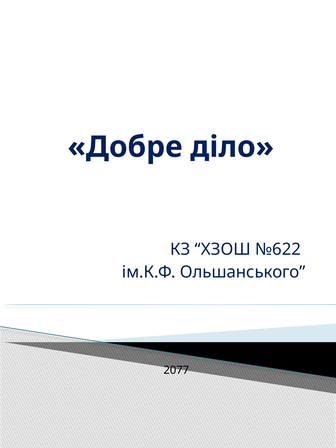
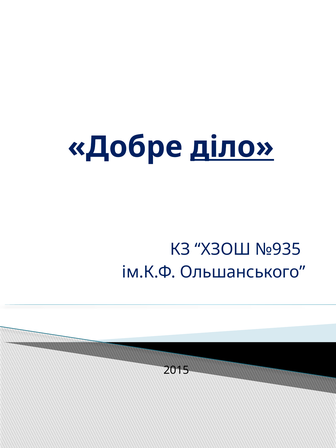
діло underline: none -> present (232, 147)
№622: №622 -> №935 (278, 249)
2077: 2077 -> 2015 (176, 370)
